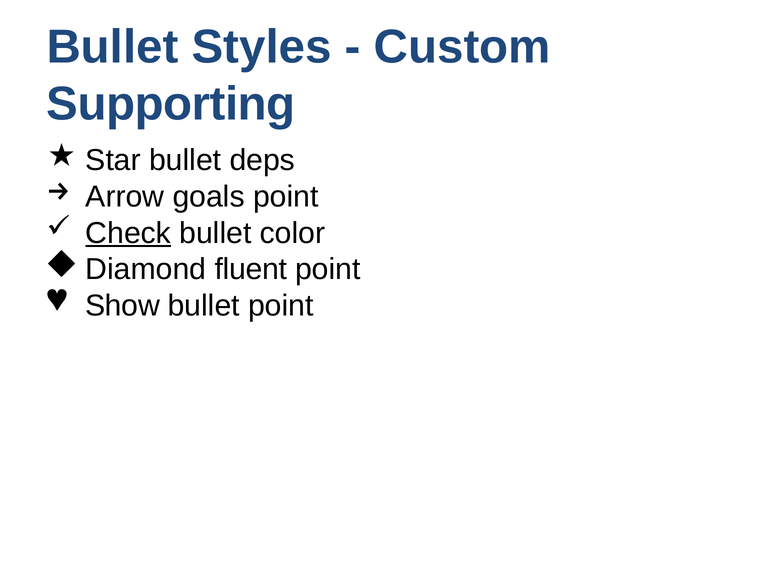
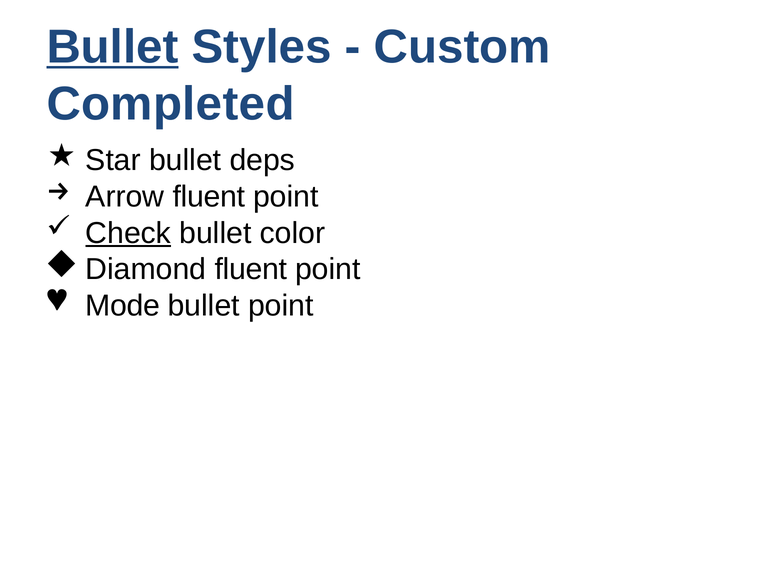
Bullet underline: none -> present (112, 47)
Supporting: Supporting -> Completed (171, 104)
Arrow goals: goals -> fluent (209, 197)
Show: Show -> Mode (122, 306)
